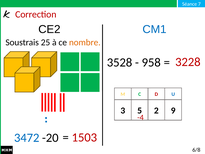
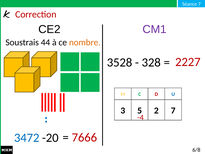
CM1 colour: blue -> purple (154, 29)
25: 25 -> 44 (45, 42)
3228: 3228 -> 2227 (188, 62)
958: 958 -> 328 (151, 62)
2 9: 9 -> 7 (173, 110)
1503: 1503 -> 7666 (84, 137)
